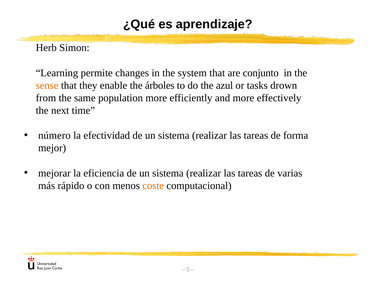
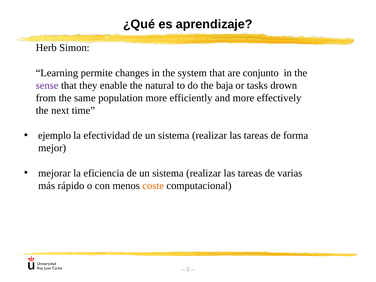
sense colour: orange -> purple (47, 85)
árboles: árboles -> natural (160, 85)
azul: azul -> baja (225, 85)
número: número -> ejemplo (55, 136)
